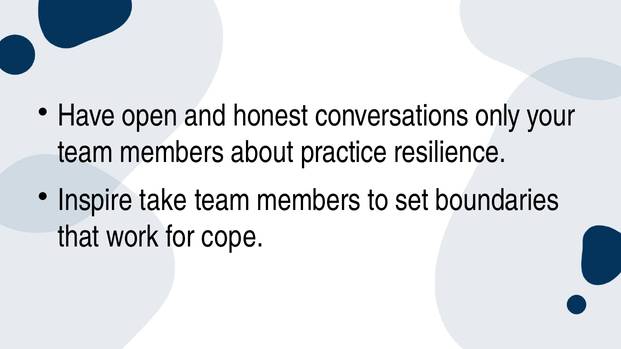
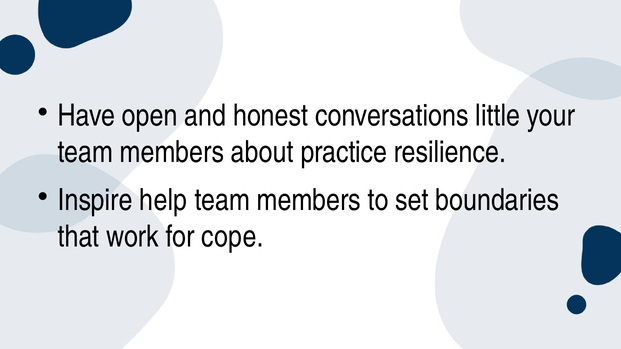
only: only -> little (498, 116)
take: take -> help (163, 200)
